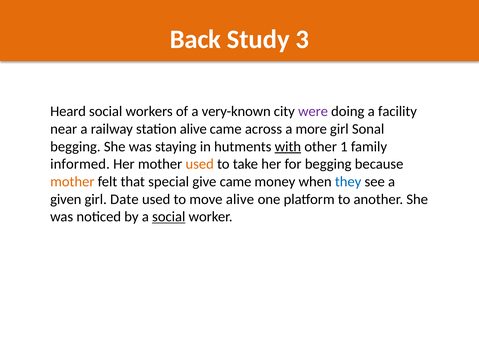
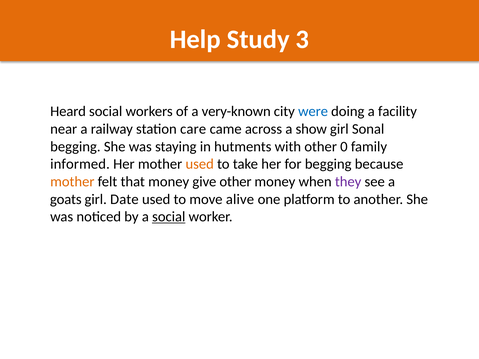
Back: Back -> Help (195, 39)
were colour: purple -> blue (313, 112)
station alive: alive -> care (193, 129)
more: more -> show (311, 129)
with underline: present -> none (288, 147)
1: 1 -> 0 (344, 147)
that special: special -> money (169, 182)
give came: came -> other (236, 182)
they colour: blue -> purple (348, 182)
given: given -> goats (66, 199)
